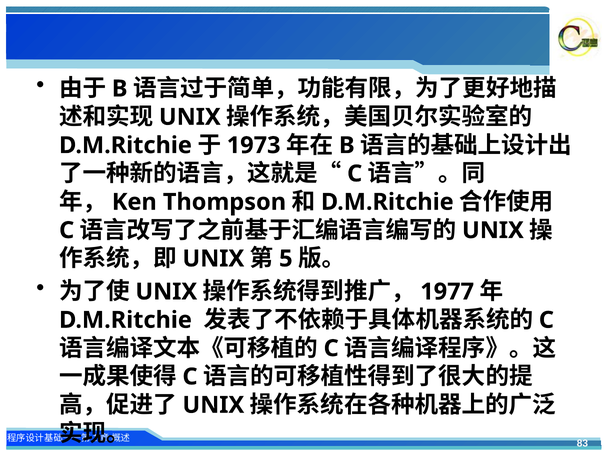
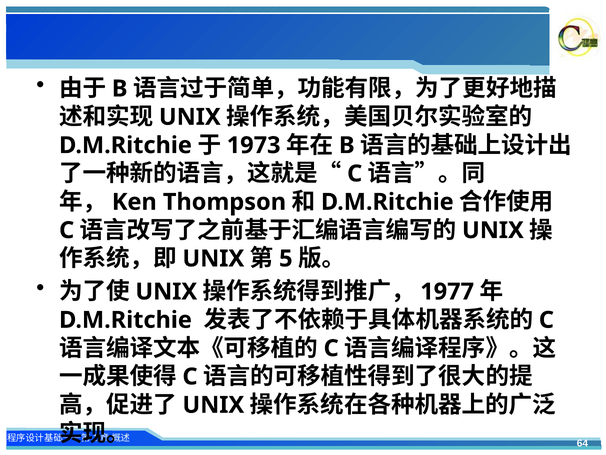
83: 83 -> 64 (582, 443)
